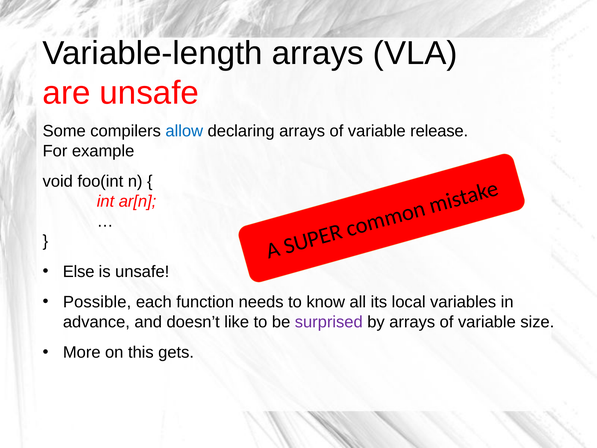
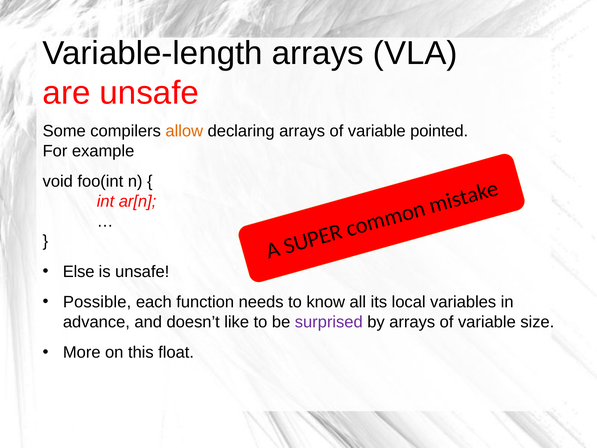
allow colour: blue -> orange (184, 131)
release: release -> pointed (439, 131)
gets: gets -> float (176, 352)
